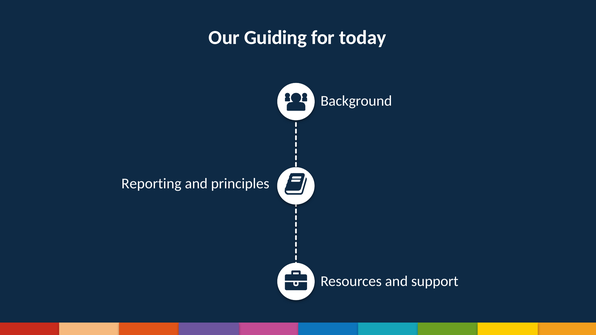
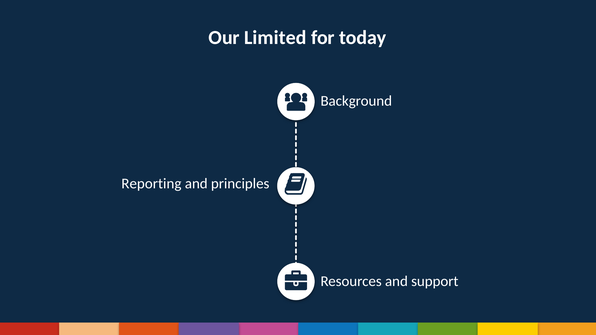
Guiding: Guiding -> Limited (275, 37)
